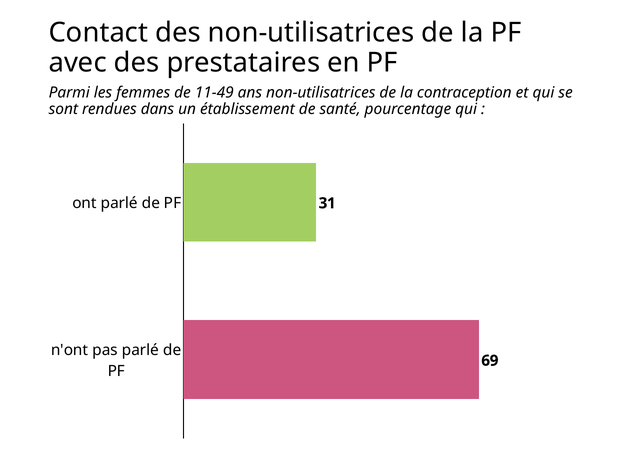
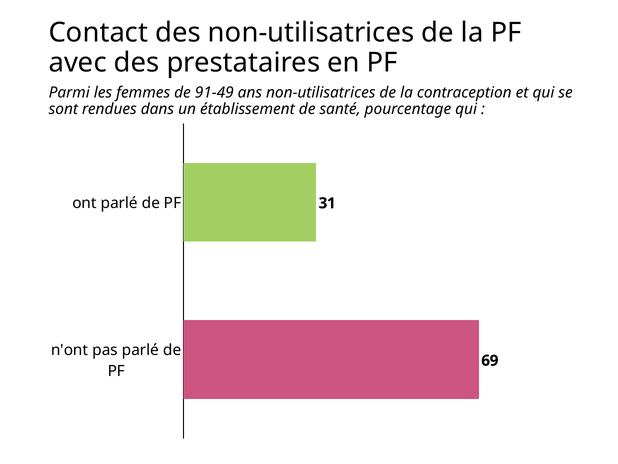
11-49: 11-49 -> 91-49 (214, 92)
